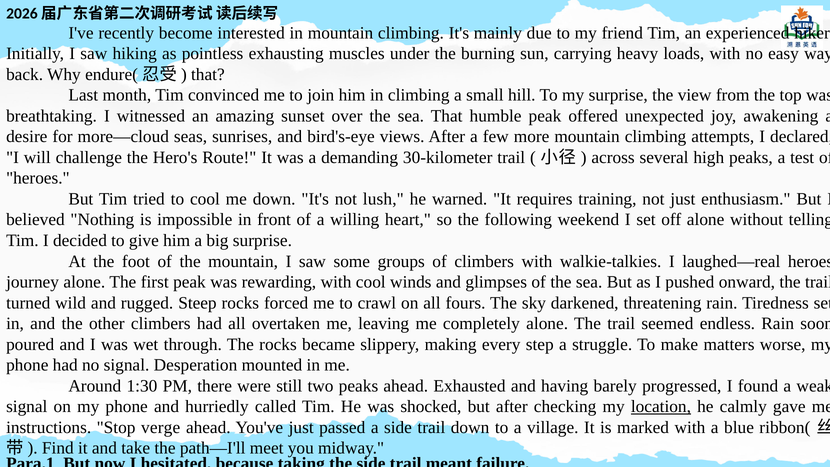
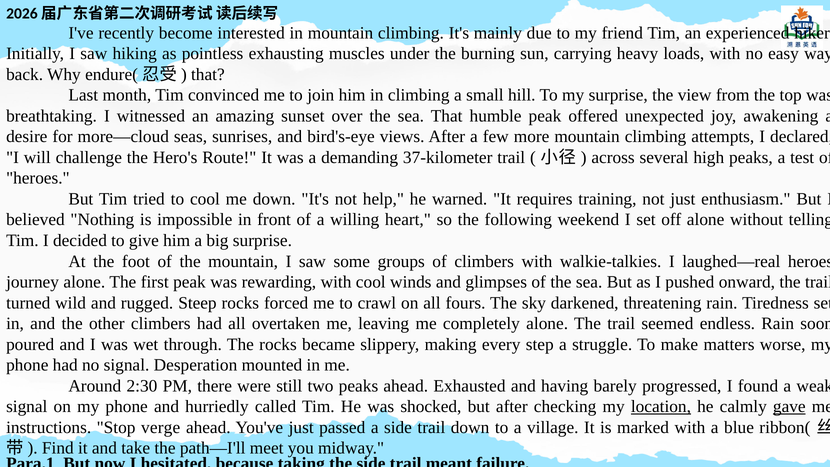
30-kilometer: 30-kilometer -> 37-kilometer (448, 157)
lush: lush -> help (383, 199)
1:30: 1:30 -> 2:30 (142, 386)
gave underline: none -> present (789, 407)
